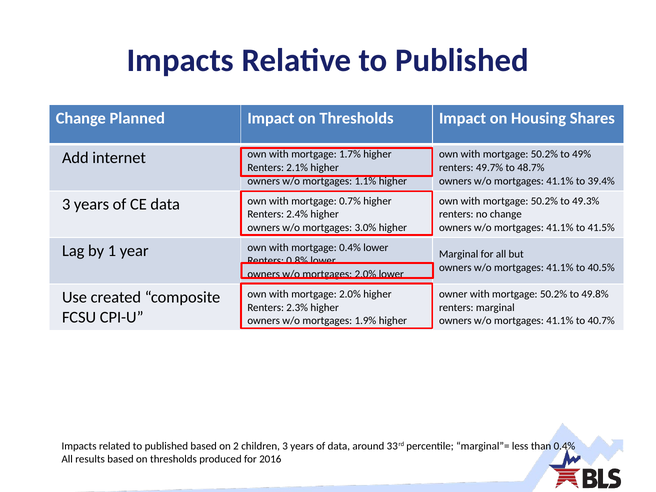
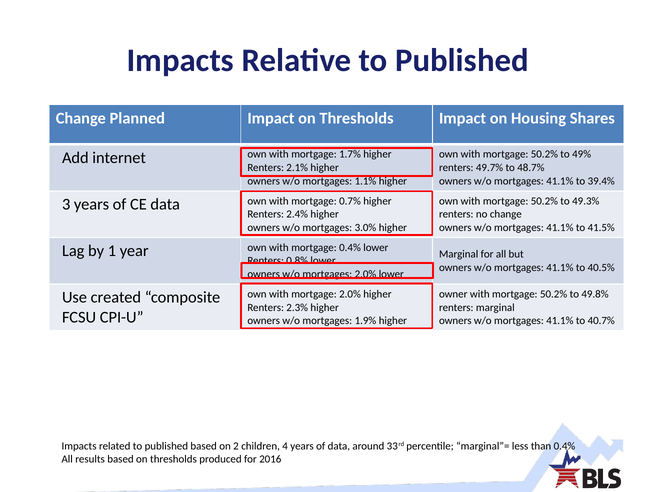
children 3: 3 -> 4 (285, 446)
